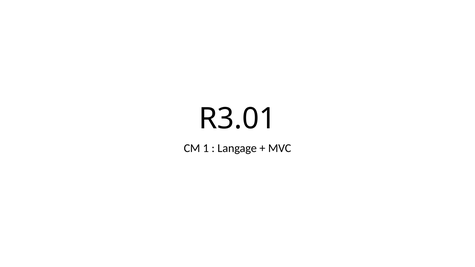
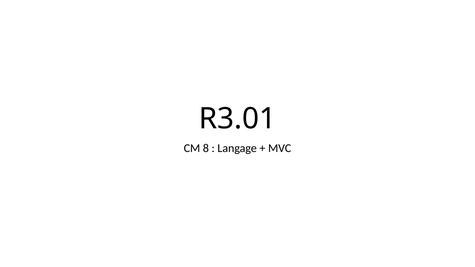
1: 1 -> 8 (206, 148)
